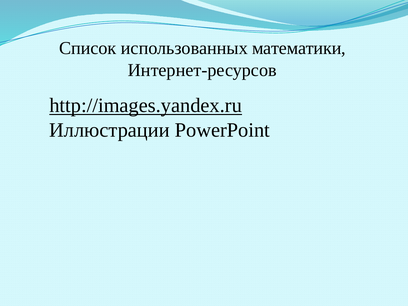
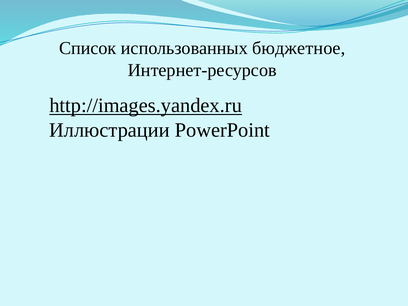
математики: математики -> бюджетное (299, 48)
